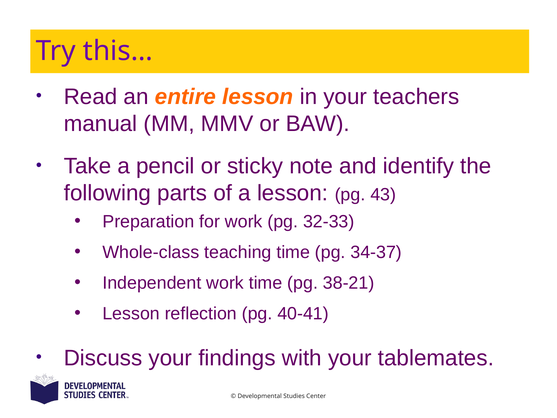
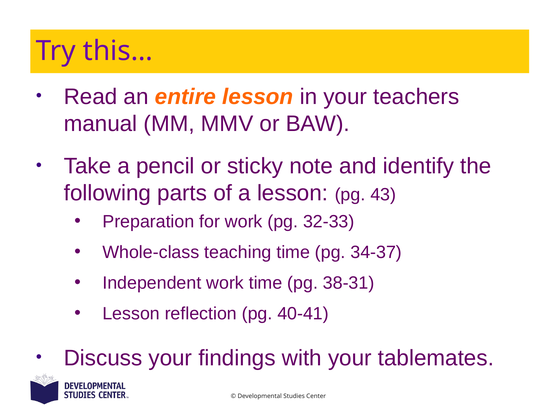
38-21: 38-21 -> 38-31 (349, 283)
